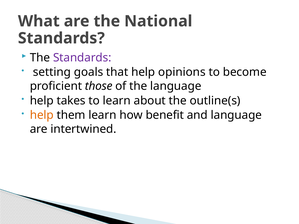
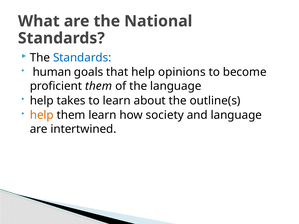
Standards colour: purple -> blue (82, 58)
setting: setting -> human (52, 72)
proficient those: those -> them (99, 86)
benefit: benefit -> society (165, 115)
